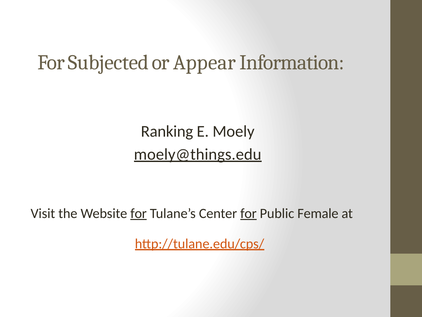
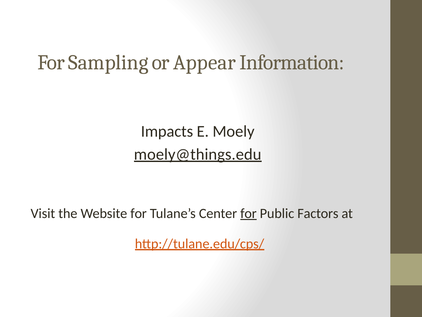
Subjected: Subjected -> Sampling (108, 62)
Ranking: Ranking -> Impacts (167, 131)
for underline: present -> none (139, 213)
Female: Female -> Factors (318, 213)
